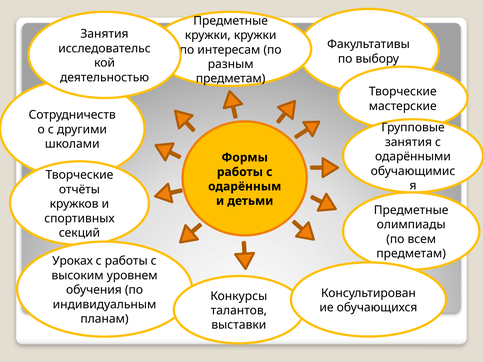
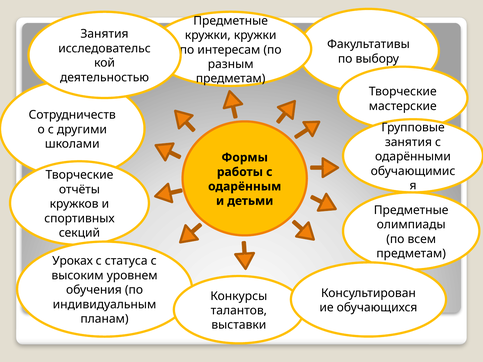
с работы: работы -> статуса (126, 261)
